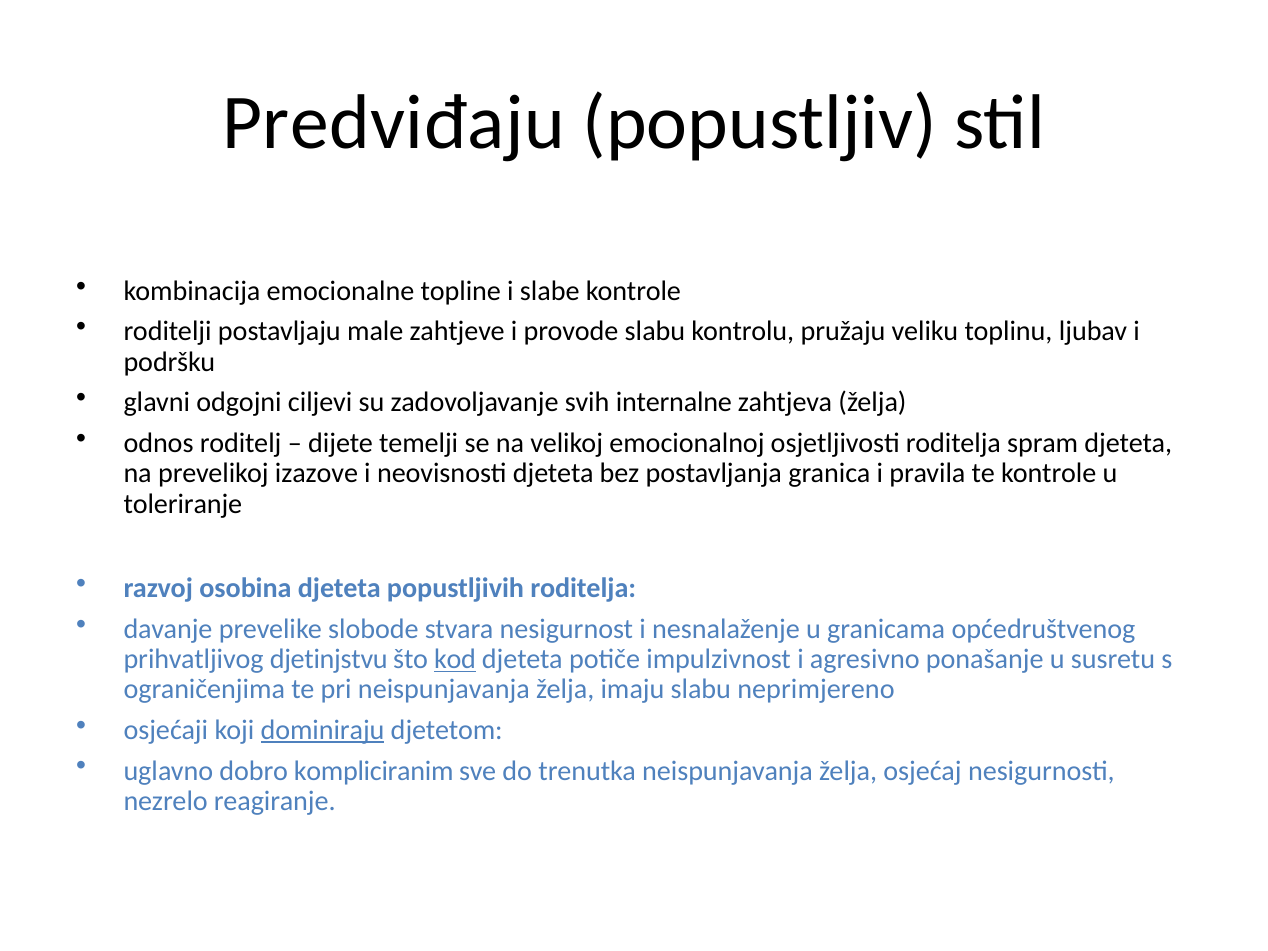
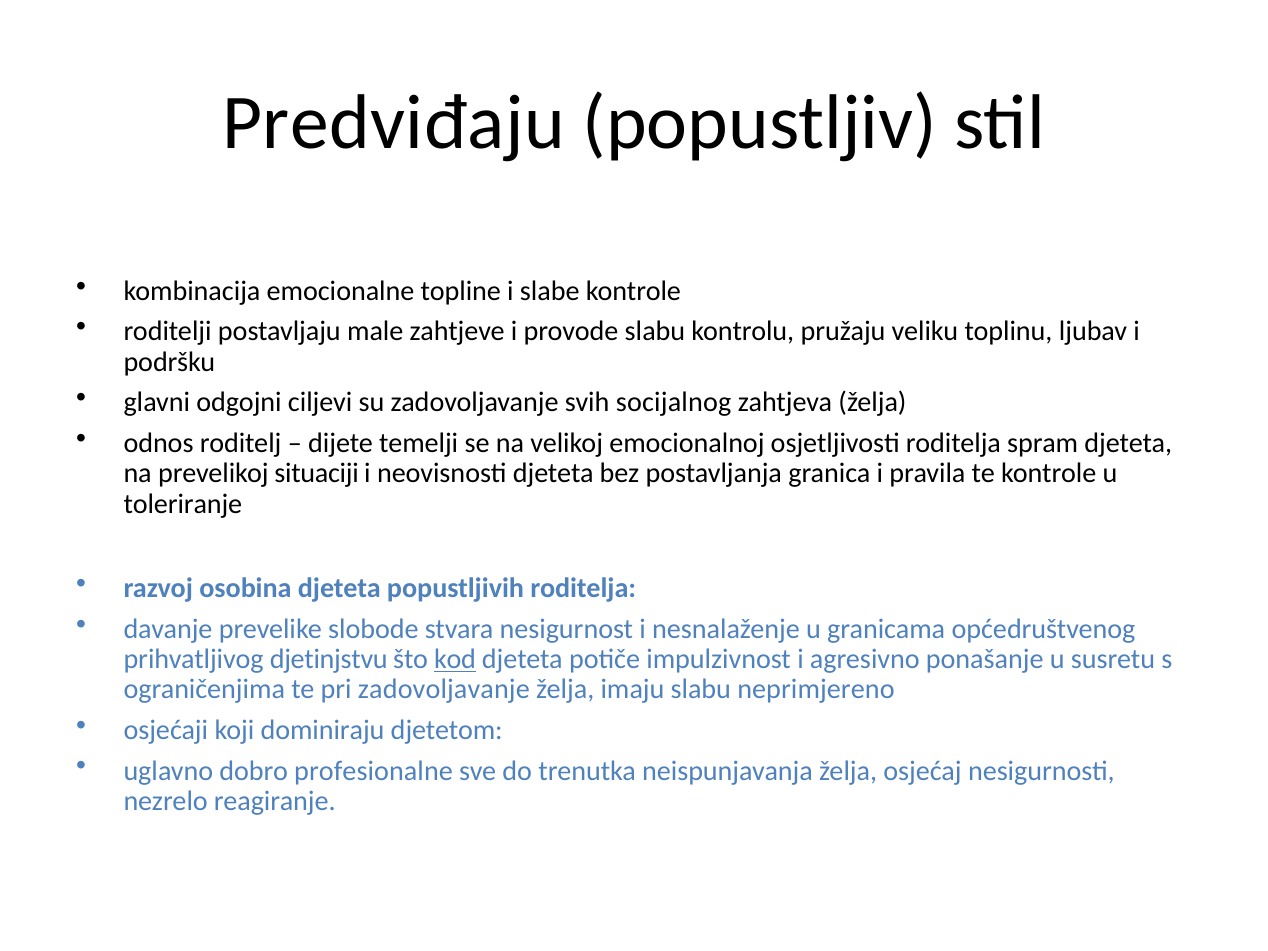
internalne: internalne -> socijalnog (674, 403)
izazove: izazove -> situaciji (317, 473)
pri neispunjavanja: neispunjavanja -> zadovoljavanje (444, 690)
dominiraju underline: present -> none (323, 730)
kompliciranim: kompliciranim -> profesionalne (374, 771)
